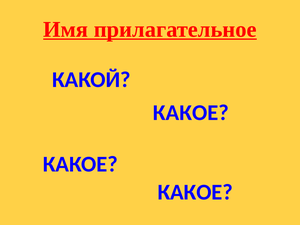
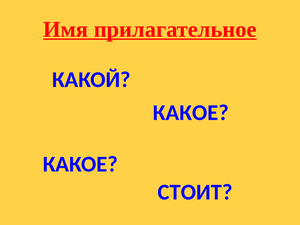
КАКОЕ: КАКОЕ -> СТОИТ (195, 192)
